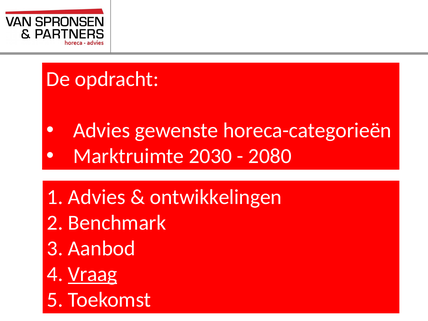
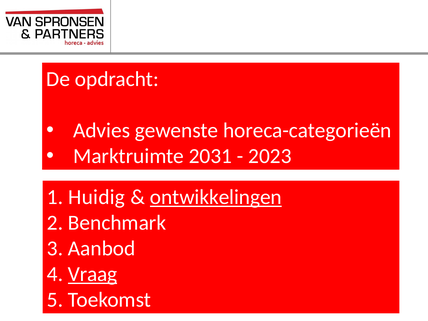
2030: 2030 -> 2031 (210, 156)
2080: 2080 -> 2023 (270, 156)
Advies: Advies -> Huidig (97, 197)
ontwikkelingen underline: none -> present (216, 197)
